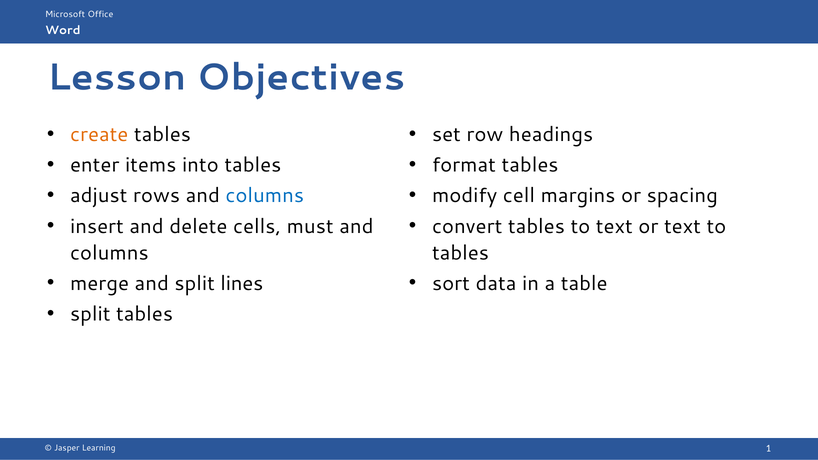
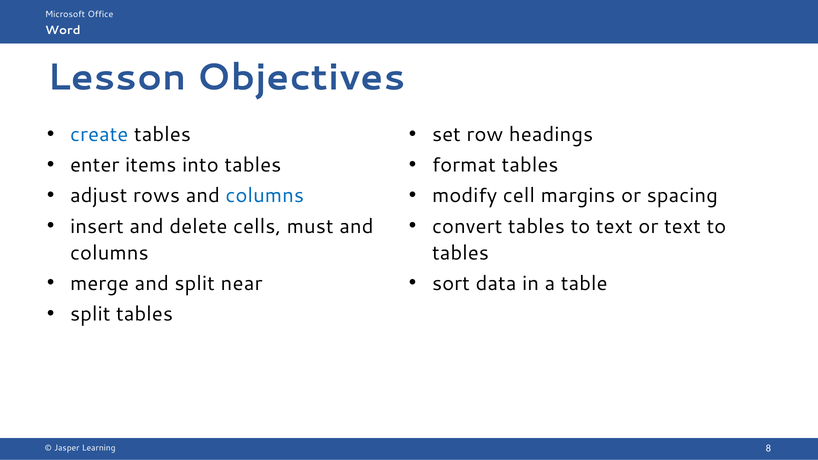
create colour: orange -> blue (99, 135)
lines: lines -> near (242, 283)
1: 1 -> 8 (768, 449)
